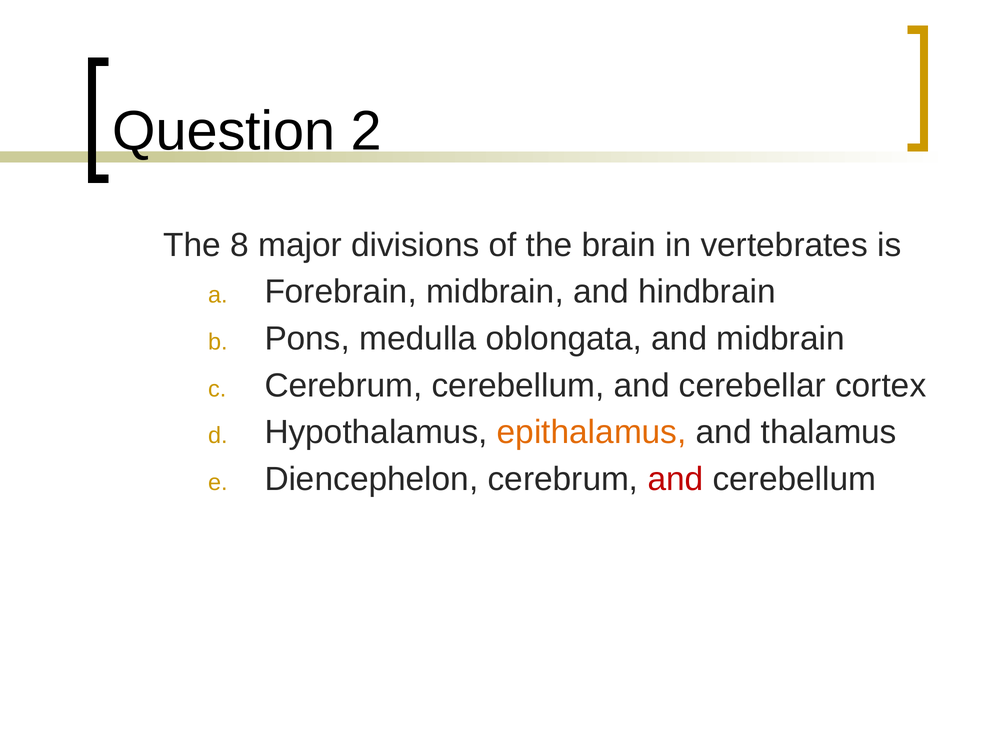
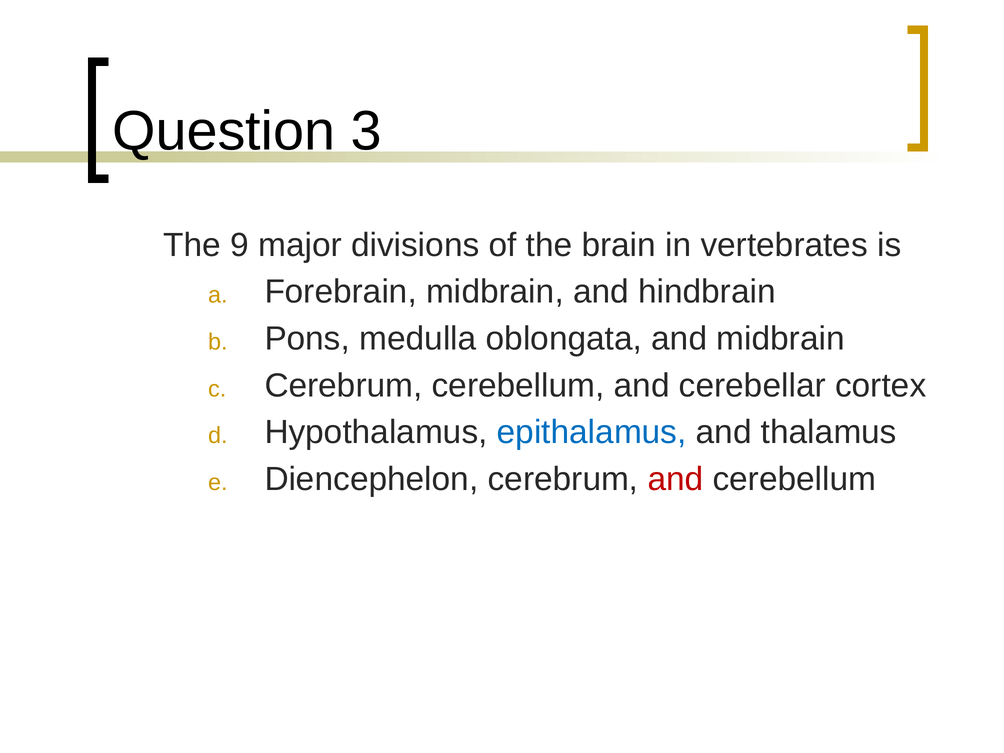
2: 2 -> 3 (366, 131)
8: 8 -> 9 (240, 245)
epithalamus colour: orange -> blue (592, 432)
